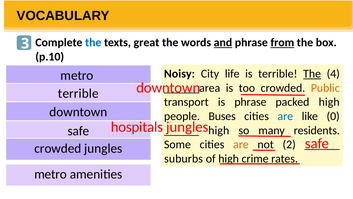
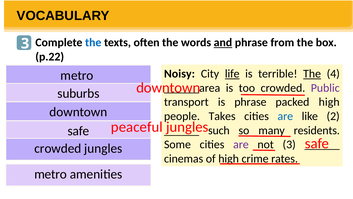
great: great -> often (147, 42)
from underline: present -> none (282, 42)
p.10: p.10 -> p.22 (50, 57)
life underline: none -> present (232, 74)
Public colour: orange -> purple (325, 88)
terrible: terrible -> suburbs (78, 93)
Buses: Buses -> Takes (222, 116)
0: 0 -> 2 (333, 116)
hospitals: hospitals -> peaceful (137, 127)
high: high -> such (219, 130)
are colour: orange -> purple (241, 144)
2: 2 -> 3 (289, 144)
suburbs: suburbs -> cinemas (184, 158)
